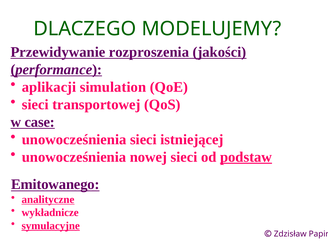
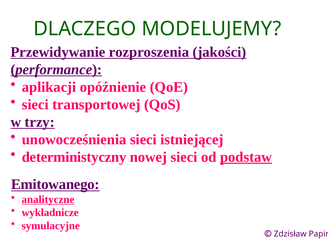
simulation: simulation -> opóźnienie (113, 87)
case: case -> trzy (40, 122)
unowocześnienia: unowocześnienia -> deterministyczny (74, 157)
symulacyjne underline: present -> none (51, 226)
